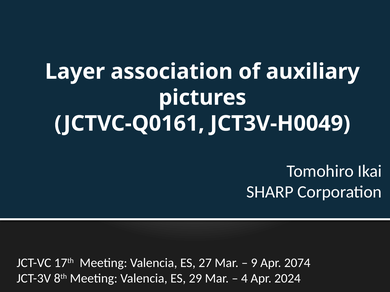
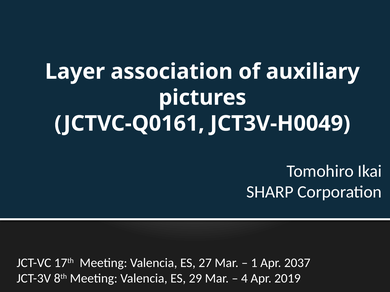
9: 9 -> 1 (254, 263)
2074: 2074 -> 2037 (297, 263)
2024: 2024 -> 2019 (288, 279)
